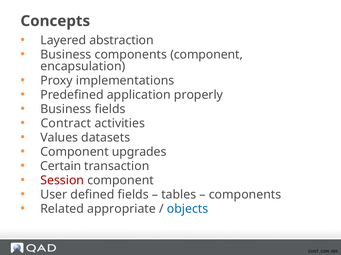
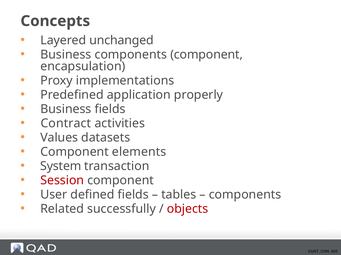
abstraction: abstraction -> unchanged (122, 40)
upgrades: upgrades -> elements (139, 152)
Certain: Certain -> System (61, 167)
appropriate: appropriate -> successfully (122, 209)
objects colour: blue -> red (188, 209)
